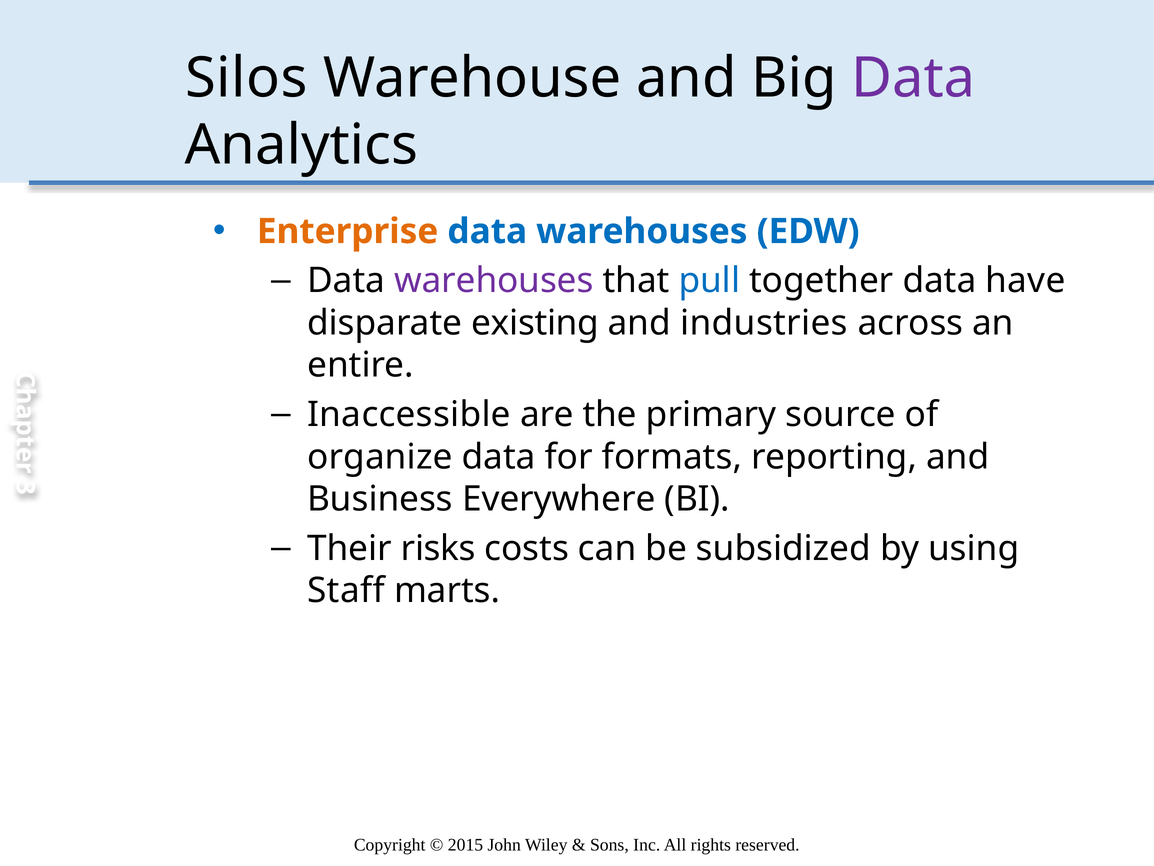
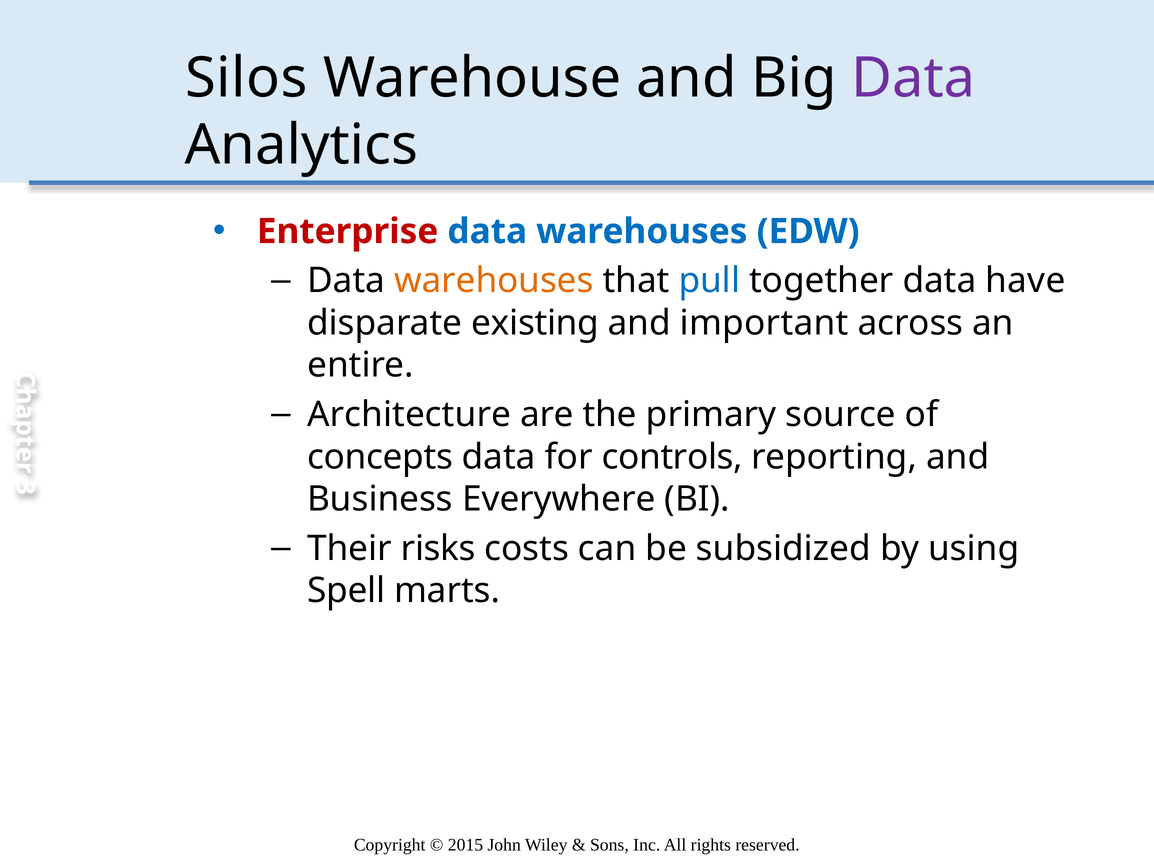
Enterprise colour: orange -> red (348, 231)
warehouses colour: purple -> orange (494, 281)
industries: industries -> important (764, 323)
Inaccessible: Inaccessible -> Architecture (409, 414)
organize: organize -> concepts (380, 457)
formats: formats -> controls (672, 457)
Staff: Staff -> Spell (346, 590)
